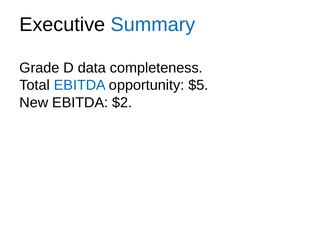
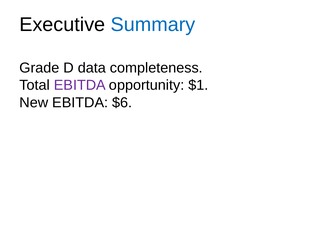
EBITDA colour: blue -> purple (80, 85)
$5: $5 -> $1 (198, 85)
$2: $2 -> $6 (122, 103)
